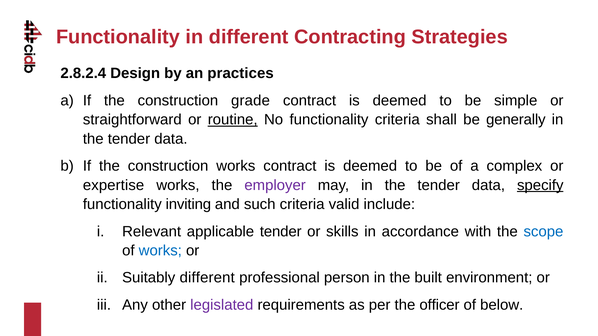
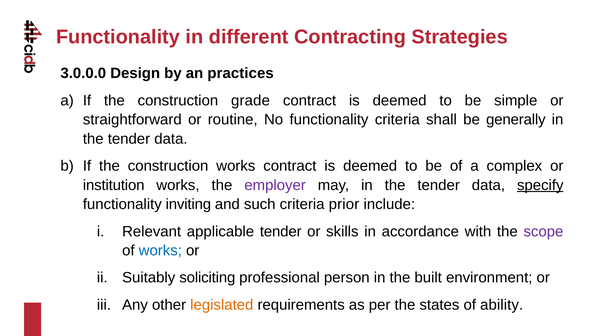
2.8.2.4: 2.8.2.4 -> 3.0.0.0 (83, 73)
routine underline: present -> none (233, 120)
expertise: expertise -> institution (114, 185)
valid: valid -> prior (344, 205)
scope colour: blue -> purple (543, 232)
Suitably different: different -> soliciting (207, 278)
legislated colour: purple -> orange (222, 305)
officer: officer -> states (439, 305)
below: below -> ability (502, 305)
